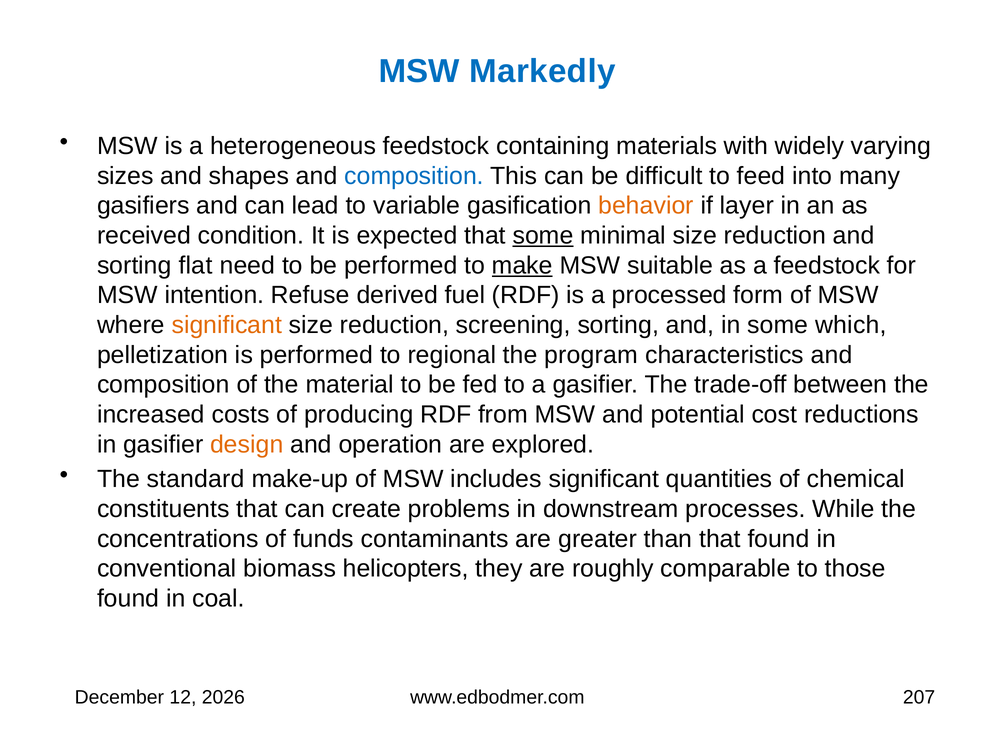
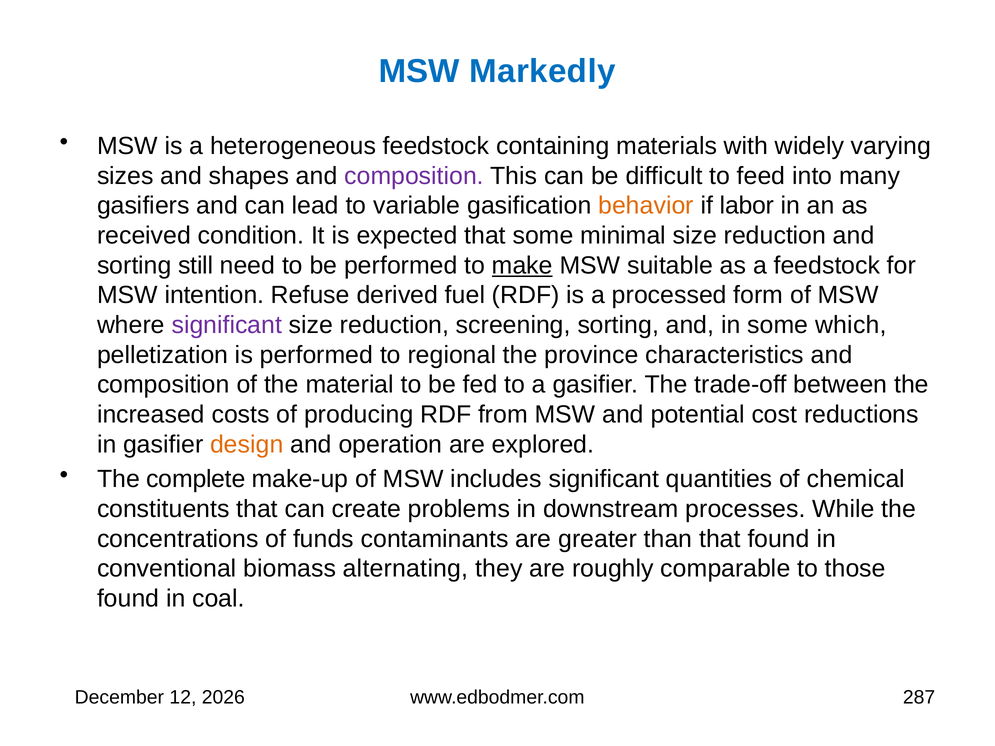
composition colour: blue -> purple (414, 176)
layer: layer -> labor (747, 206)
some underline: present -> none (543, 236)
flat: flat -> still (196, 265)
significant colour: orange -> purple (227, 325)
program: program -> province (591, 355)
standard: standard -> complete (196, 479)
helicopters: helicopters -> alternating (406, 569)
207: 207 -> 287 (919, 698)
